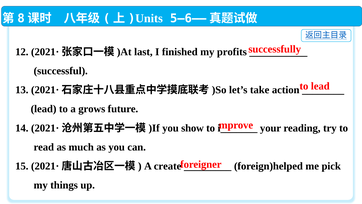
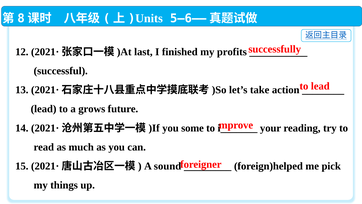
show: show -> some (192, 128)
create: create -> sound (168, 166)
